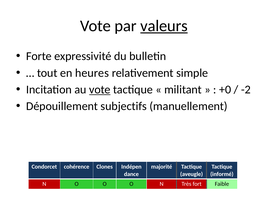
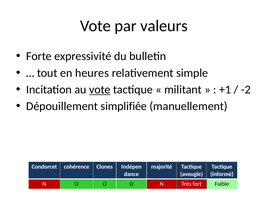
valeurs underline: present -> none (164, 26)
+0: +0 -> +1 (225, 90)
subjectifs: subjectifs -> simplifiée (124, 106)
